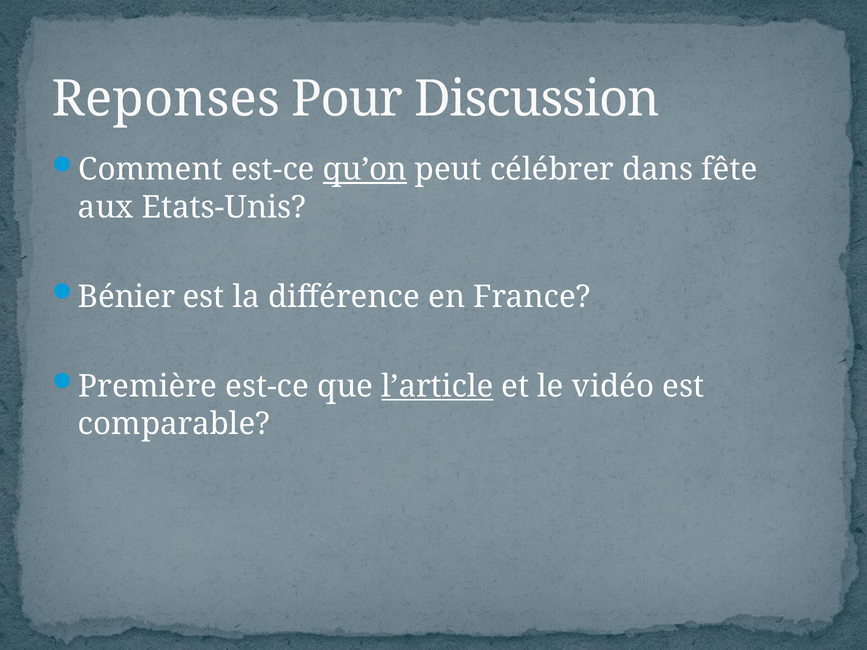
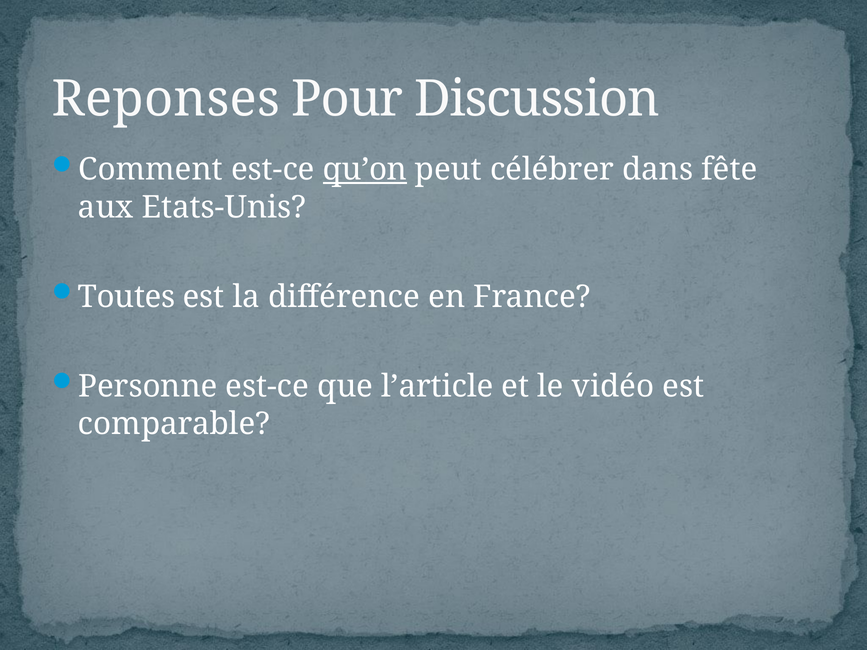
Bénier: Bénier -> Toutes (127, 297)
Première: Première -> Personne (148, 386)
l’article underline: present -> none (437, 386)
